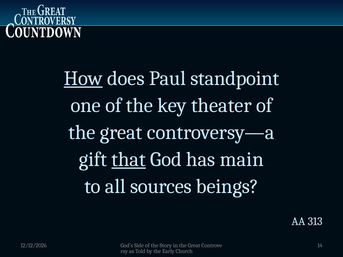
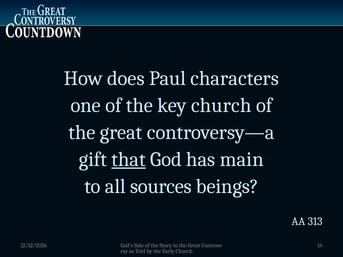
How underline: present -> none (83, 78)
standpoint: standpoint -> characters (235, 78)
key theater: theater -> church (221, 105)
